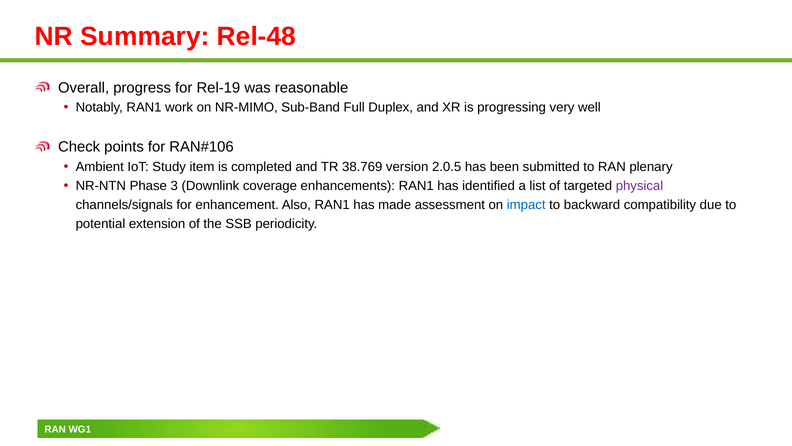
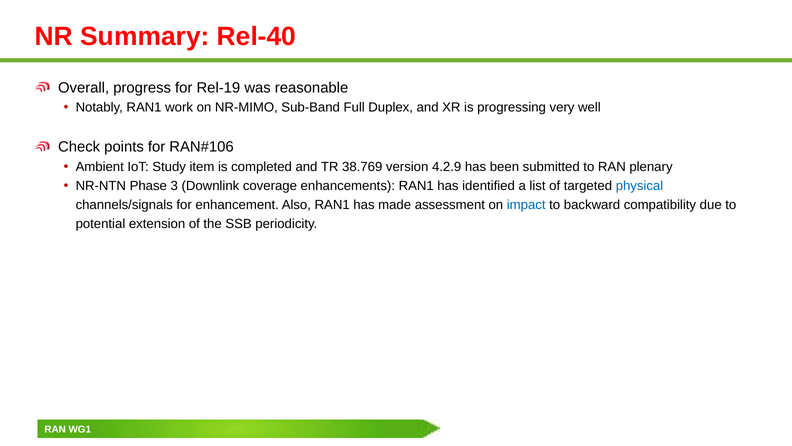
Rel-48: Rel-48 -> Rel-40 (256, 36)
2.0.5: 2.0.5 -> 4.2.9 (447, 167)
physical colour: purple -> blue (639, 186)
